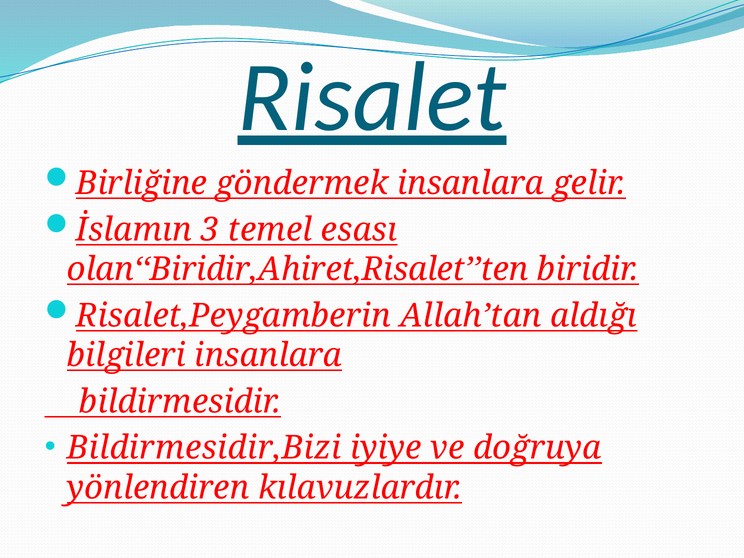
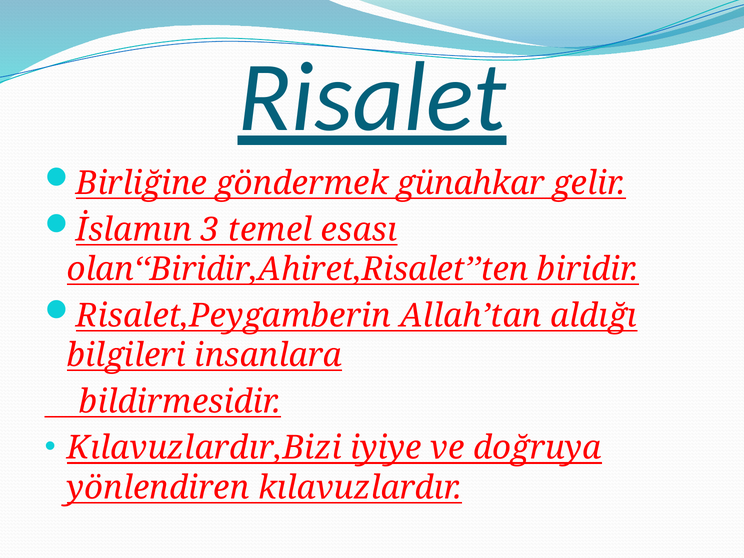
göndermek insanlara: insanlara -> günahkar (471, 183)
Bildirmesidir,Bizi: Bildirmesidir,Bizi -> Kılavuzlardır,Bizi (204, 448)
